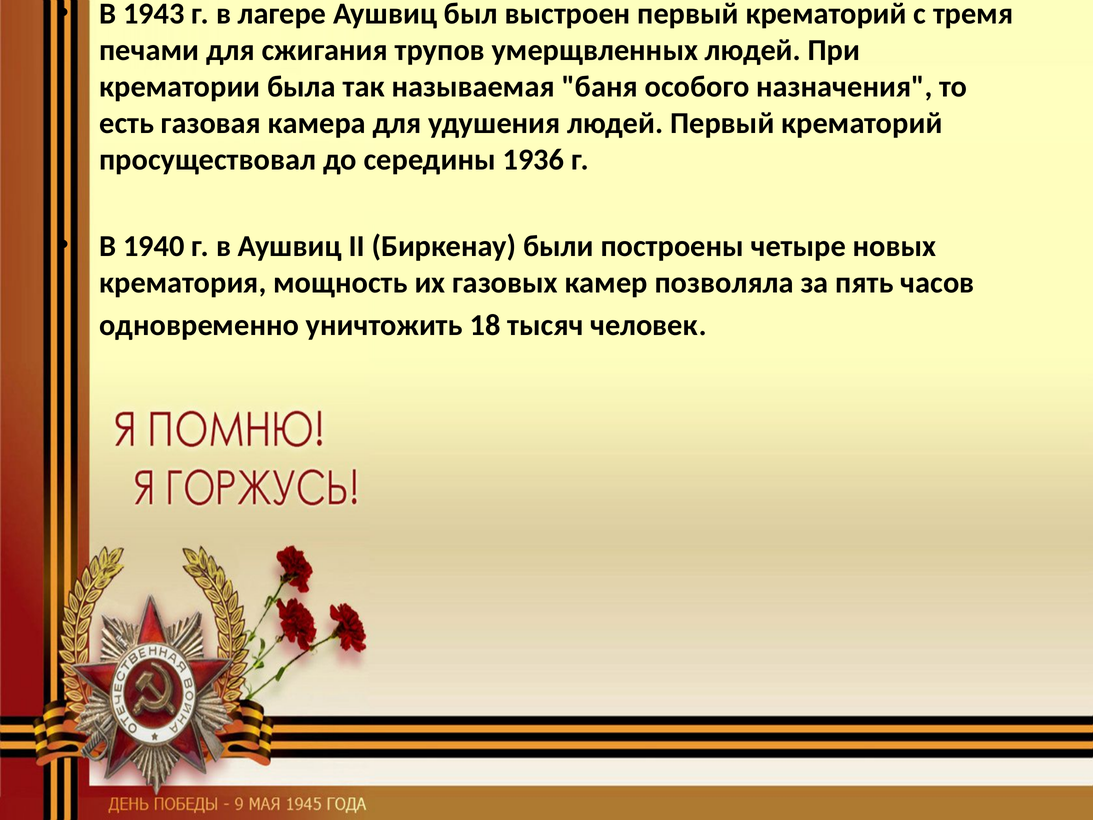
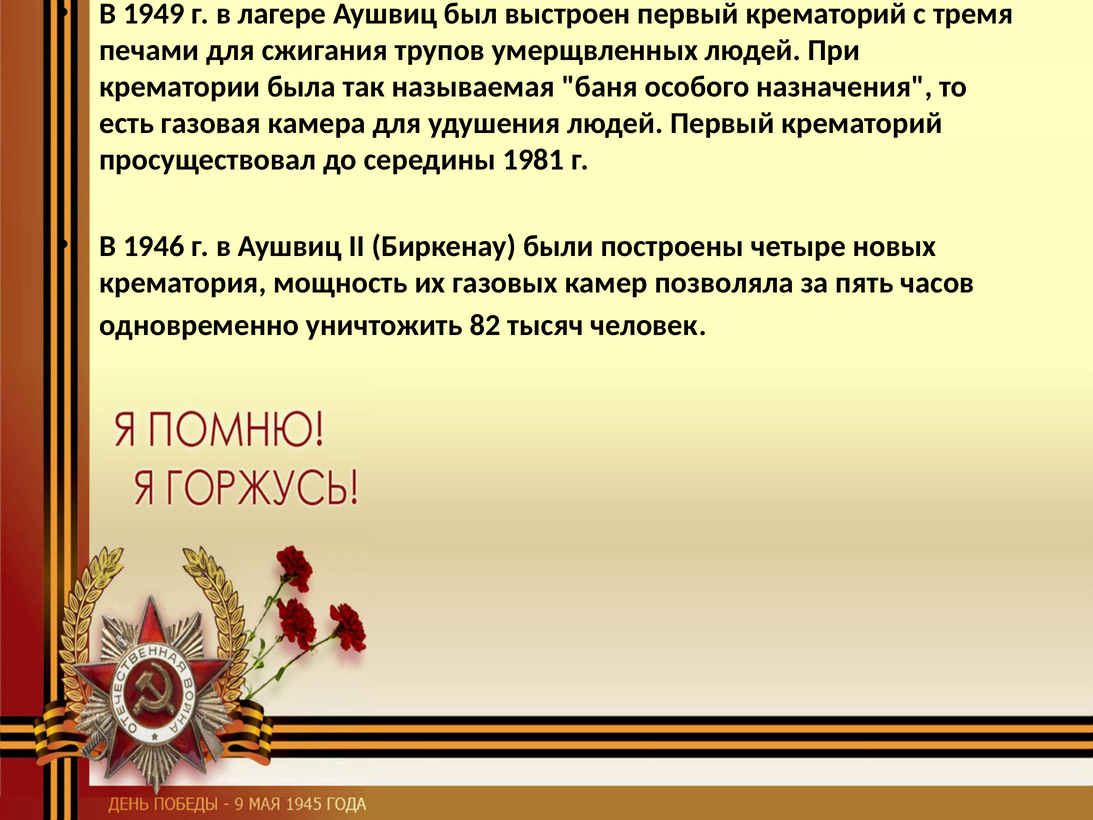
1943: 1943 -> 1949 (154, 14)
1936: 1936 -> 1981 (533, 160)
1940: 1940 -> 1946 (154, 246)
18: 18 -> 82 (485, 325)
